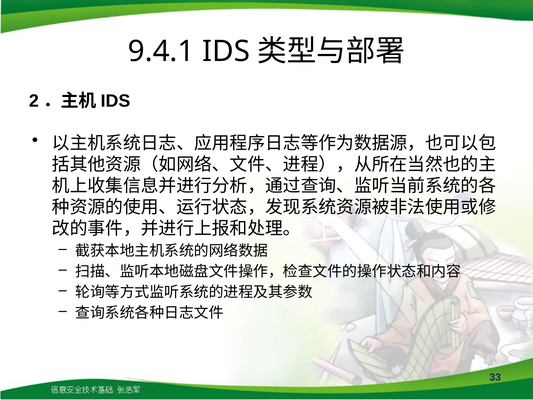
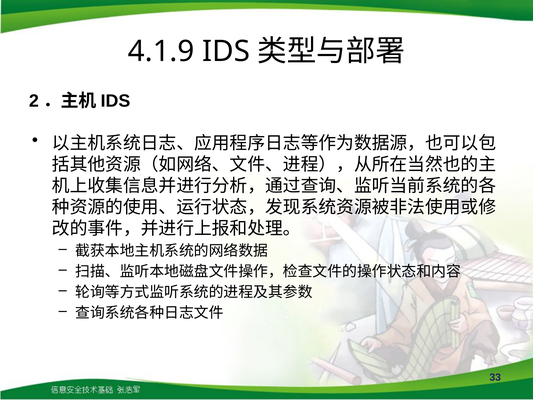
9.4.1: 9.4.1 -> 4.1.9 (161, 51)
